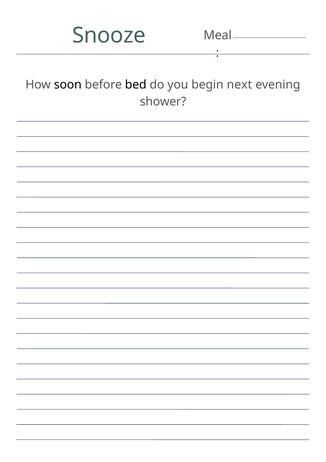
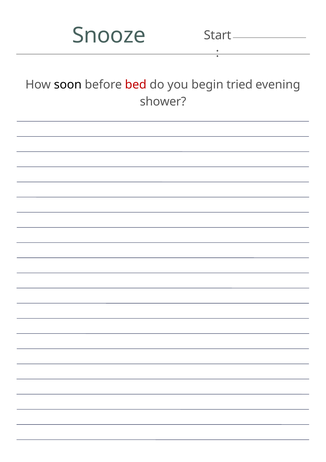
Meal: Meal -> Start (218, 35)
bed colour: black -> red (136, 85)
next: next -> tried (240, 85)
